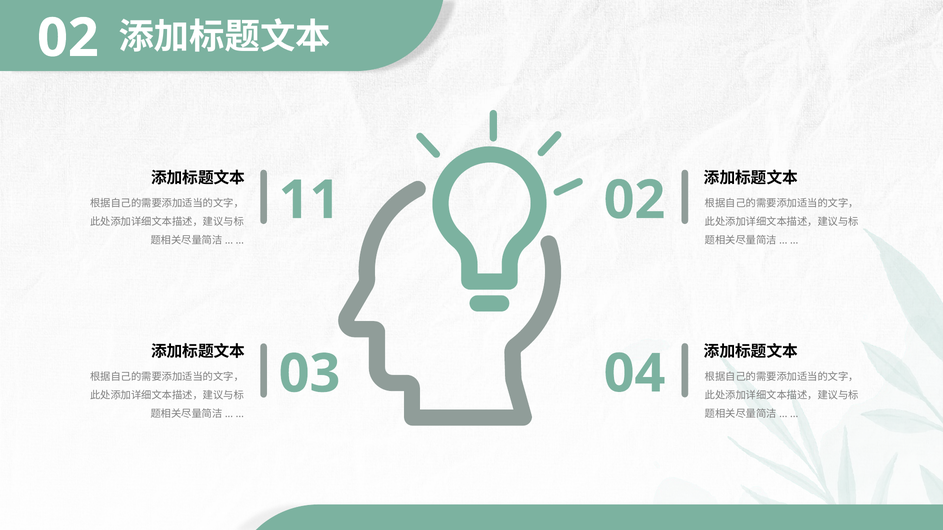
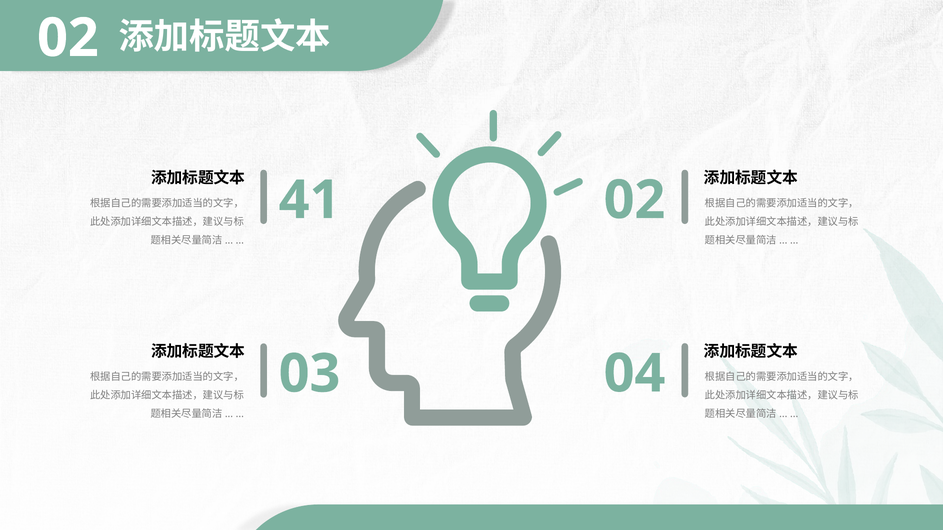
11: 11 -> 41 (310, 200)
